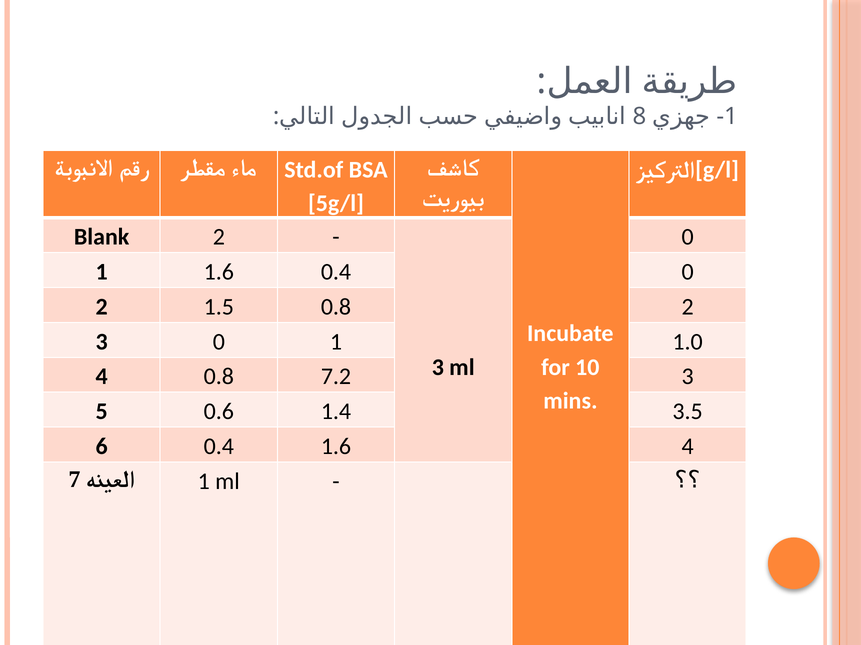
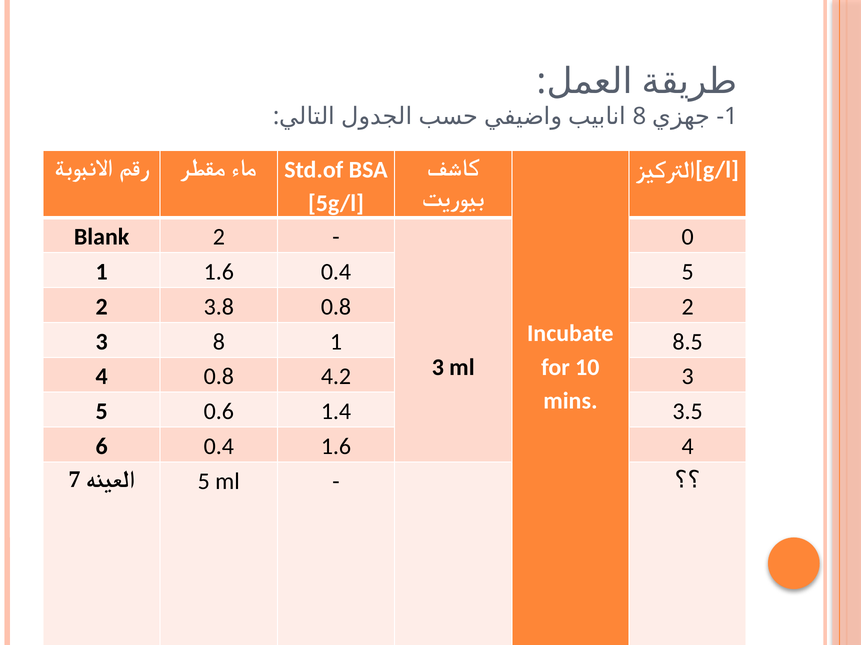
0.4 0: 0 -> 5 (688, 272)
1.5: 1.5 -> 3.8 (219, 307)
3 0: 0 -> 8 (219, 342)
1.0: 1.0 -> 8.5 (688, 342)
7.2: 7.2 -> 4.2 (336, 377)
7 1: 1 -> 5 (204, 482)
